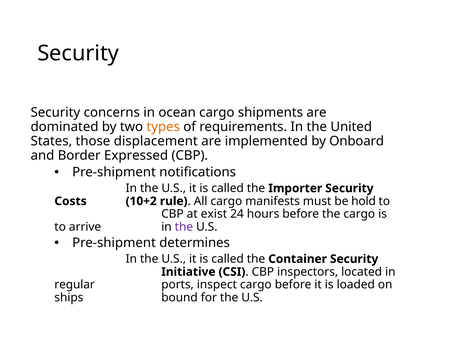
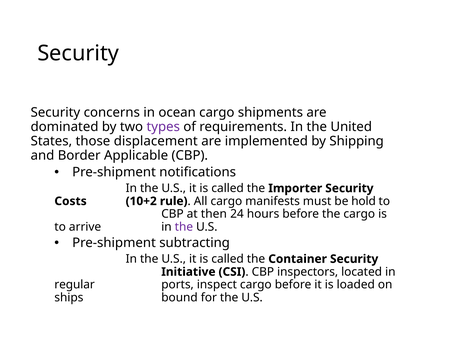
types colour: orange -> purple (163, 127)
Onboard: Onboard -> Shipping (357, 141)
Expressed: Expressed -> Applicable (136, 155)
exist: exist -> then (214, 214)
determines: determines -> subtracting (195, 242)
